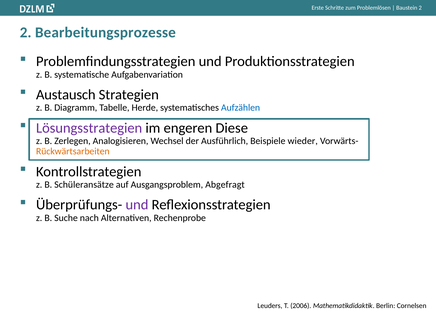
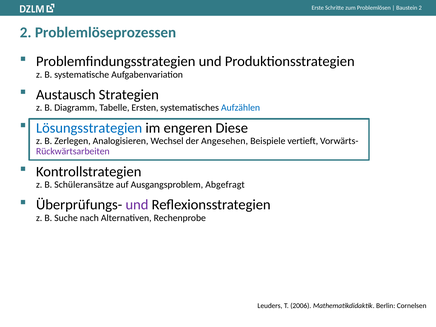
Bearbeitungsprozesse: Bearbeitungsprozesse -> Problemlöseprozessen (106, 33)
Herde: Herde -> Ersten (145, 108)
Lösungsstrategien colour: purple -> blue (89, 128)
Ausführlich: Ausführlich -> Angesehen (225, 141)
wieder: wieder -> vertieft (303, 141)
Rückwärtsarbeiten colour: orange -> purple (73, 151)
